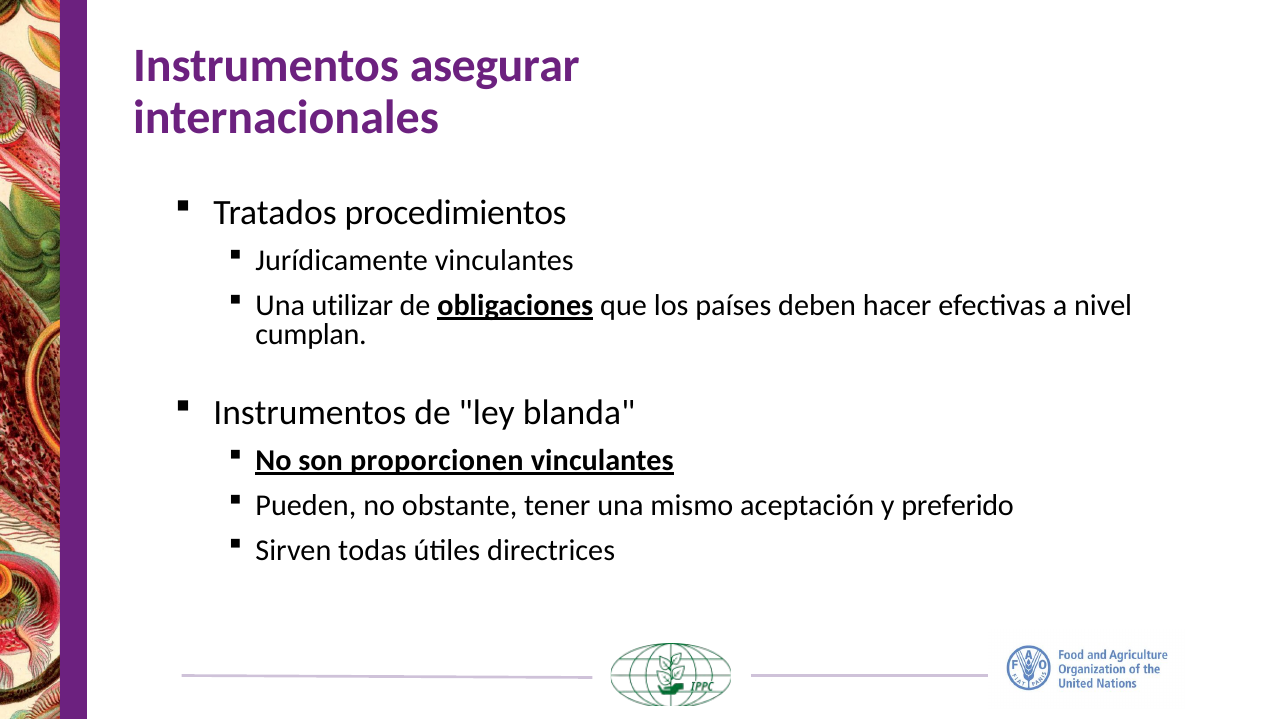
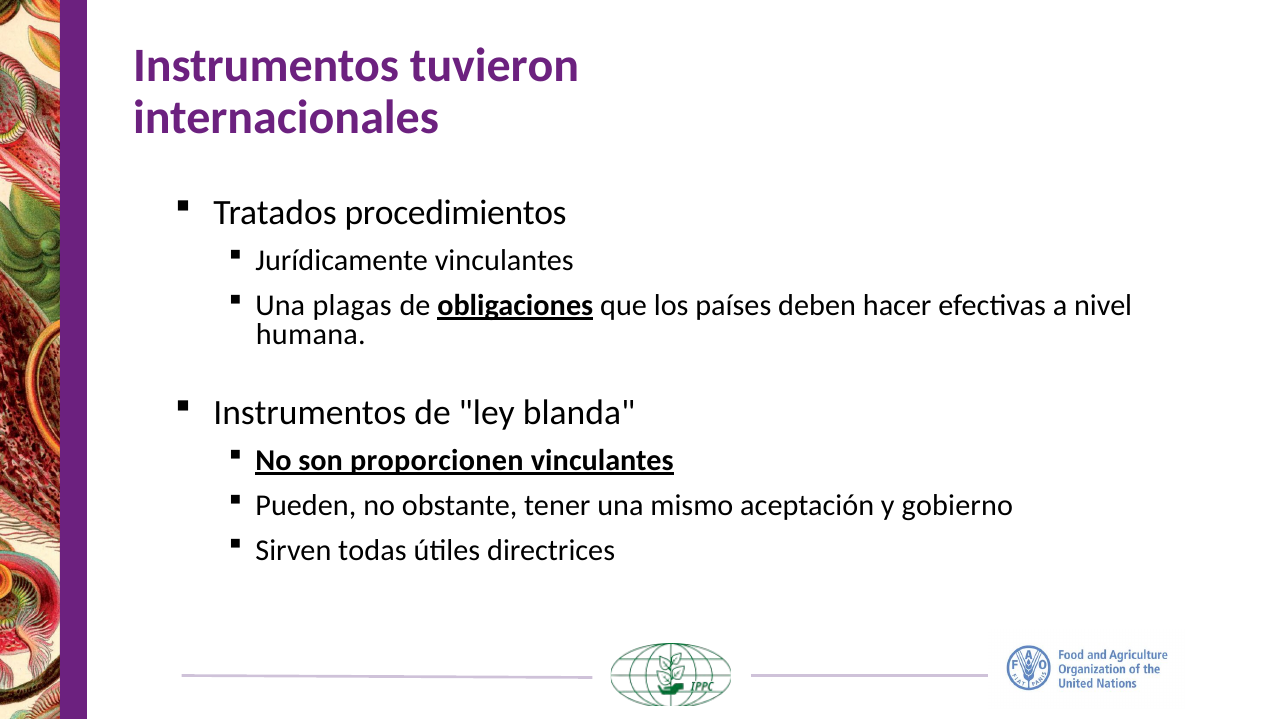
asegurar: asegurar -> tuvieron (495, 66)
utilizar: utilizar -> plagas (352, 306)
cumplan: cumplan -> humana (311, 335)
preferido: preferido -> gobierno (957, 506)
